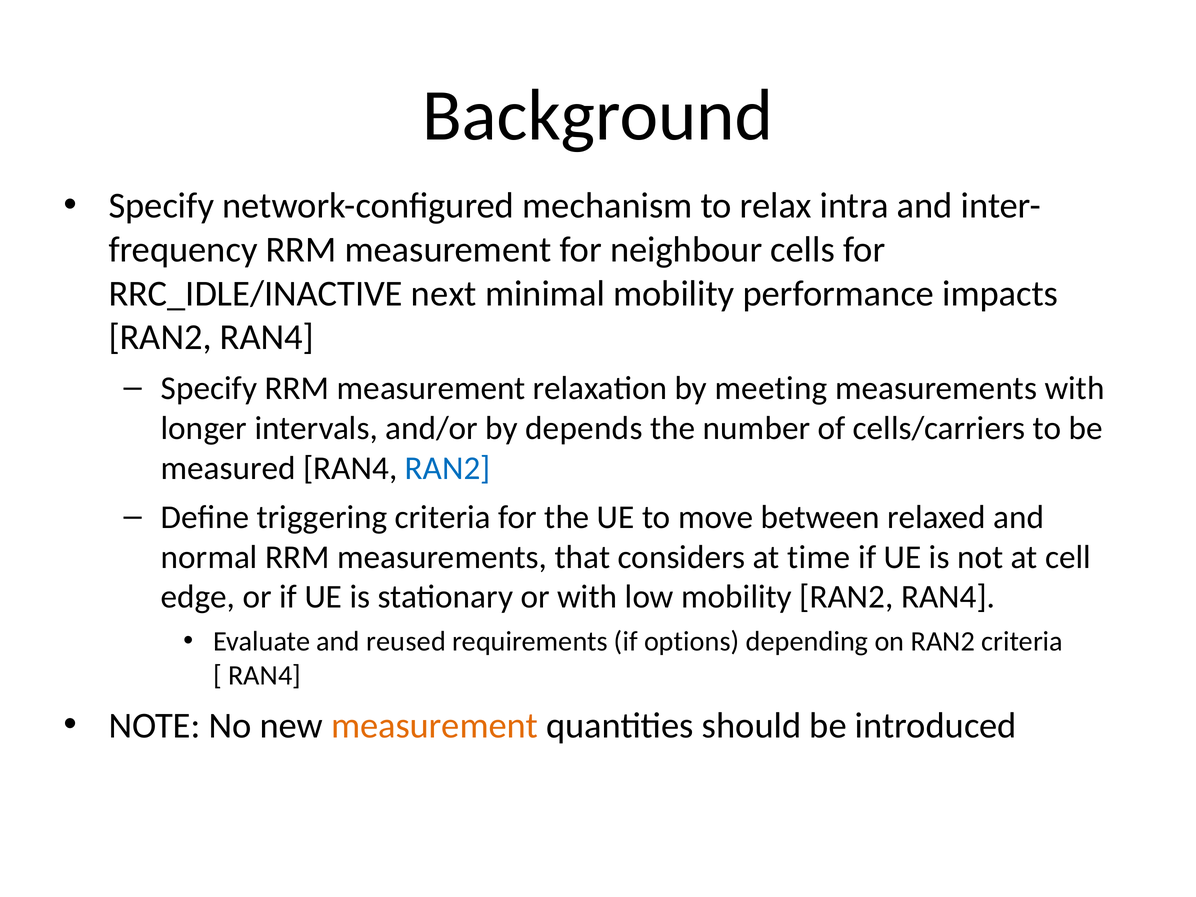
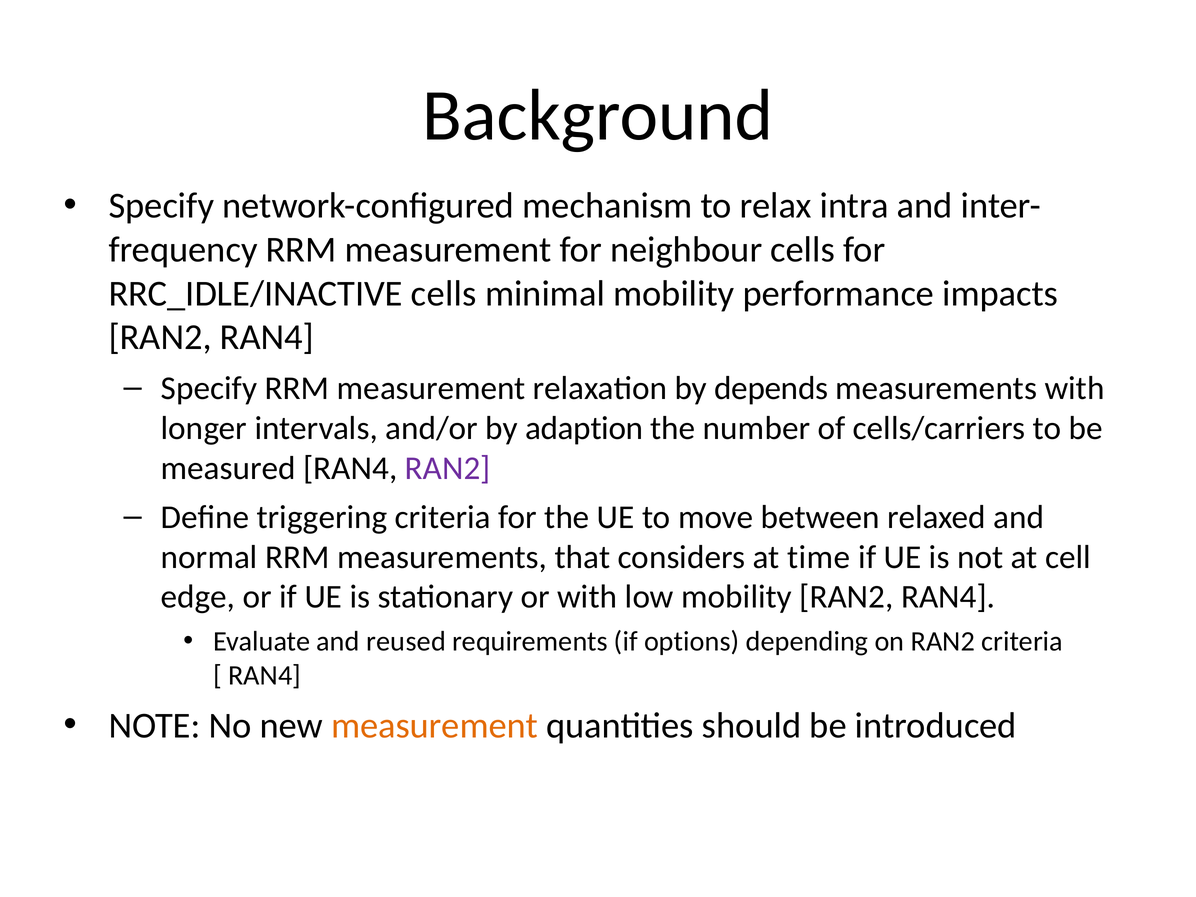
RRC_IDLE/INACTIVE next: next -> cells (444, 293)
meeting: meeting -> depends (771, 388)
depends: depends -> adaption (584, 428)
RAN2 colour: blue -> purple (448, 468)
